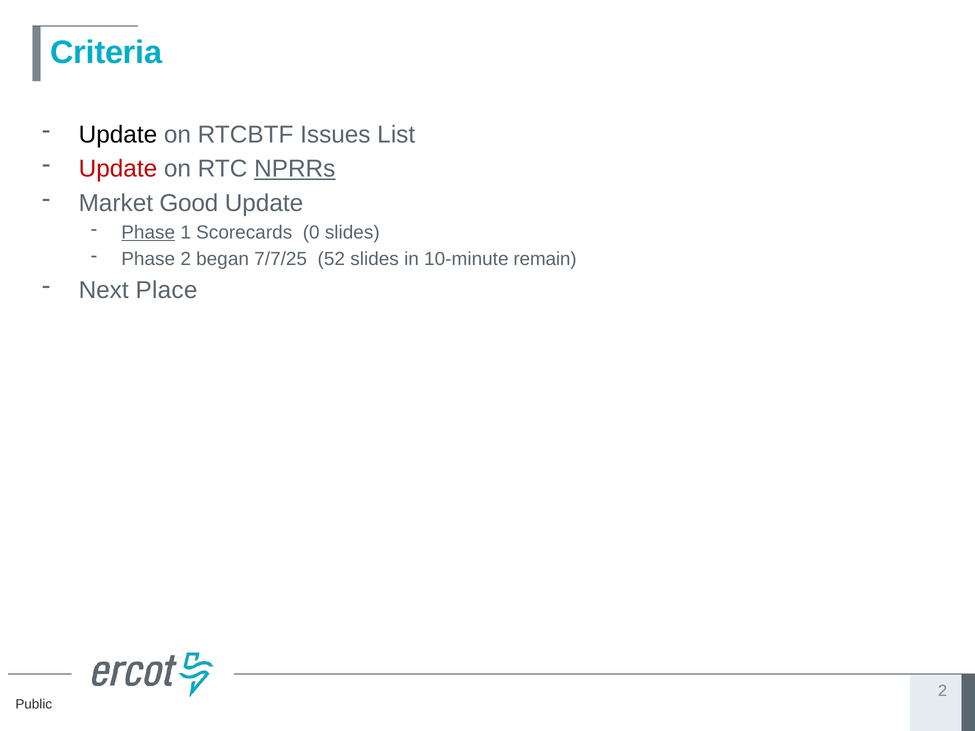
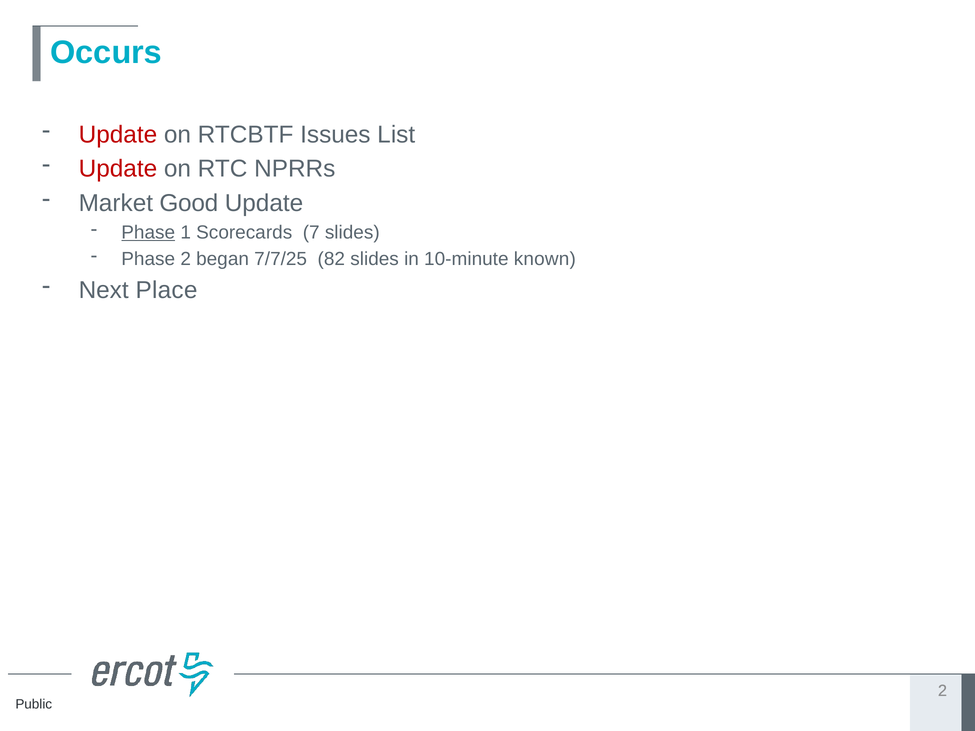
Criteria: Criteria -> Occurs (106, 53)
Update colour: black -> red (118, 135)
NPRRs underline: present -> none (295, 169)
0: 0 -> 7 (311, 233)
52: 52 -> 82 (331, 259)
remain: remain -> known (545, 259)
